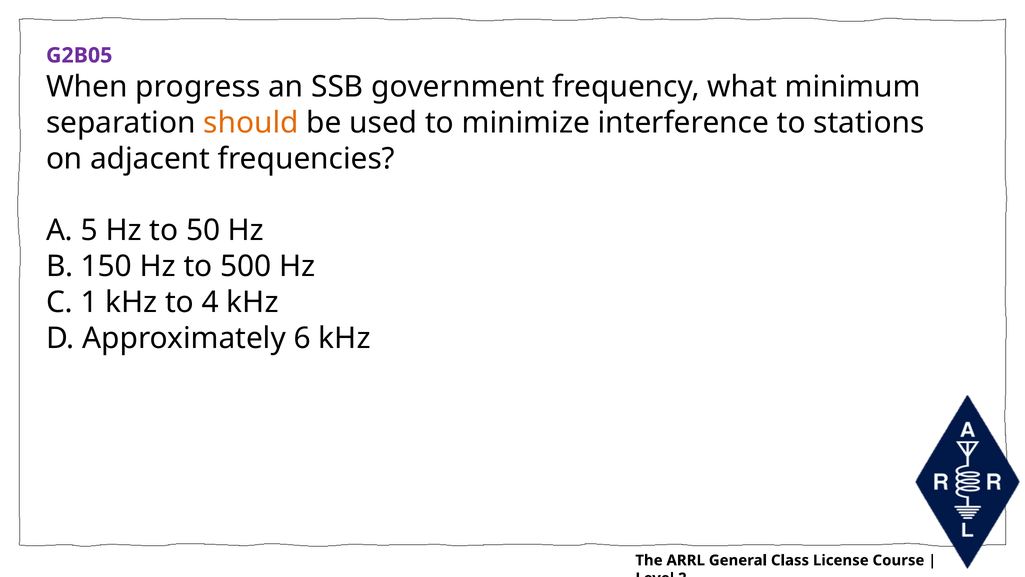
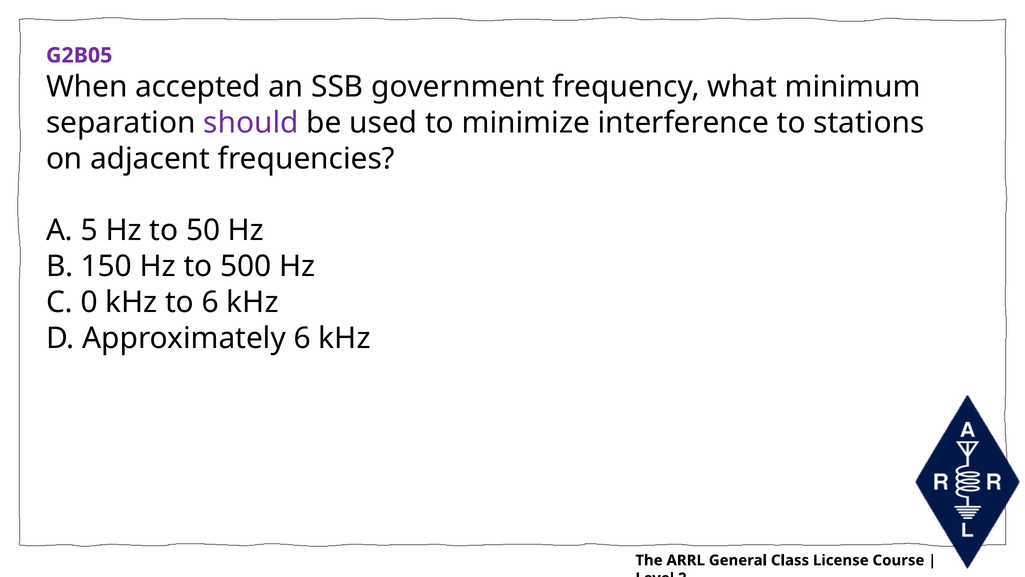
progress: progress -> accepted (198, 87)
should colour: orange -> purple (251, 123)
1: 1 -> 0 (89, 302)
to 4: 4 -> 6 (210, 302)
